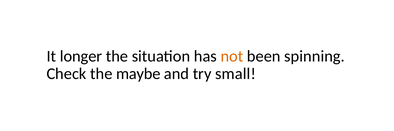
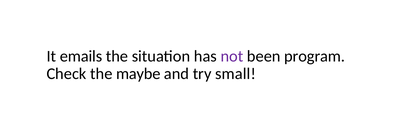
longer: longer -> emails (81, 56)
not colour: orange -> purple (232, 56)
spinning: spinning -> program (315, 56)
